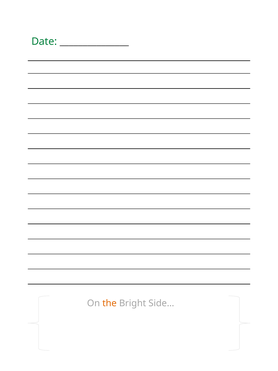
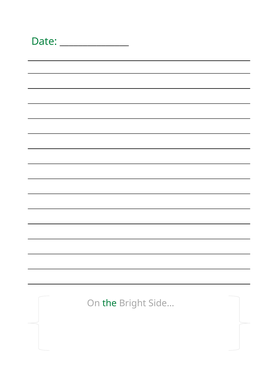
the colour: orange -> green (110, 303)
